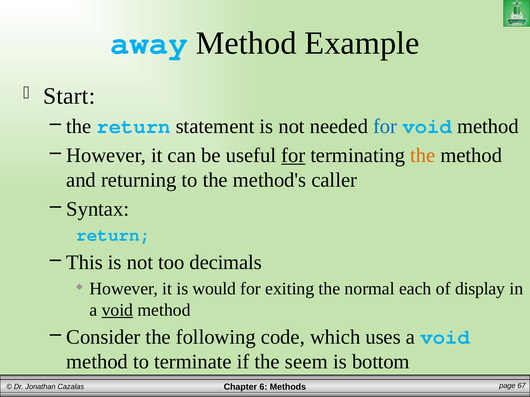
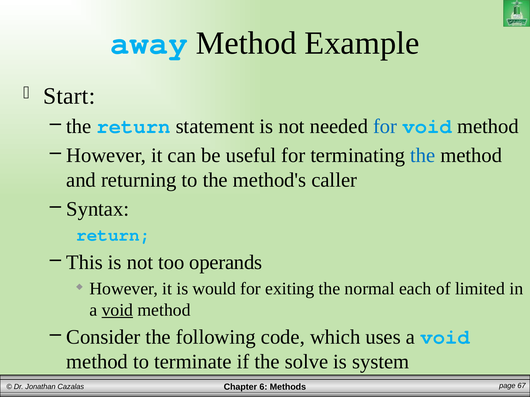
for underline: present -> none (293, 156)
the colour: orange -> blue (423, 156)
decimals: decimals -> operands (226, 263)
display: display -> limited (480, 289)
seem: seem -> solve (307, 362)
bottom: bottom -> system (381, 362)
